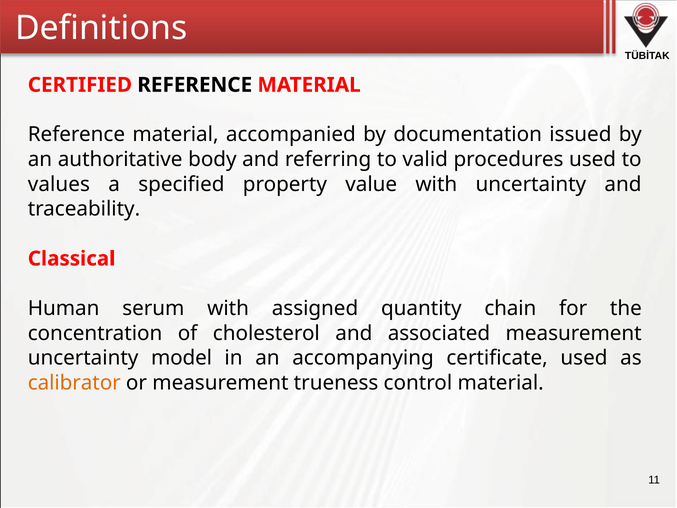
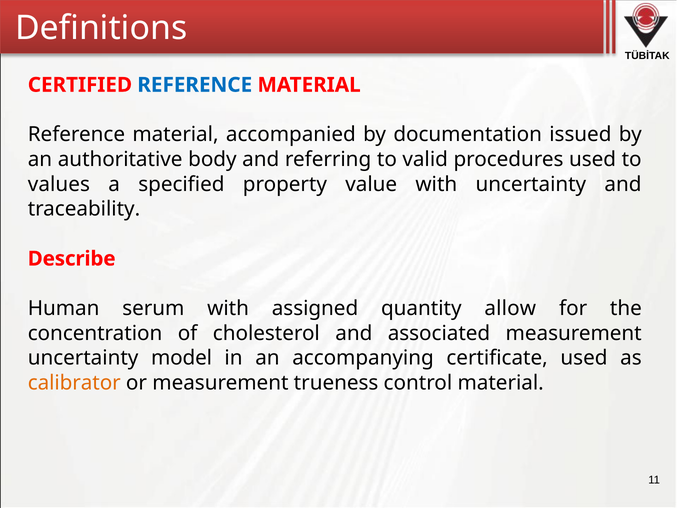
REFERENCE colour: black -> blue (195, 85)
Classical: Classical -> Describe (72, 259)
chain: chain -> allow (510, 308)
